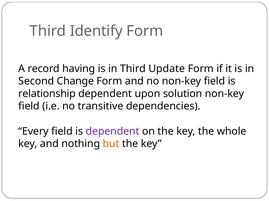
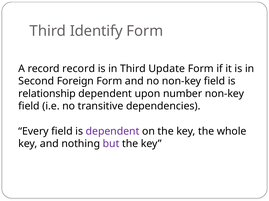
record having: having -> record (79, 69)
Change: Change -> Foreign (75, 81)
solution: solution -> number (183, 94)
but colour: orange -> purple (111, 144)
